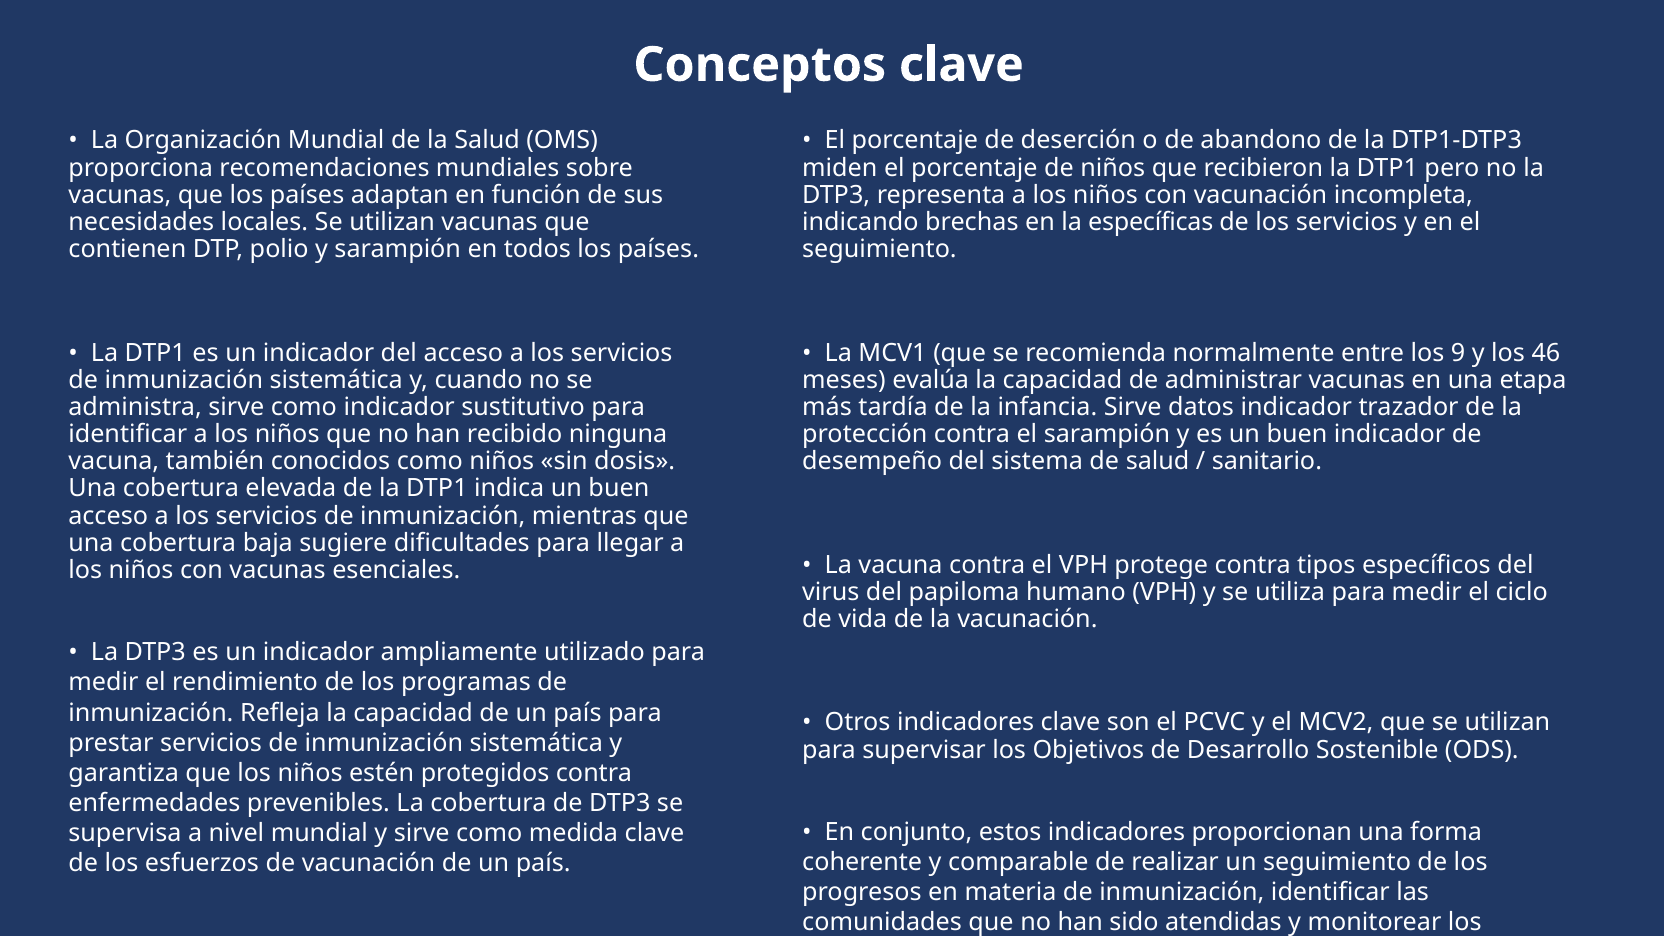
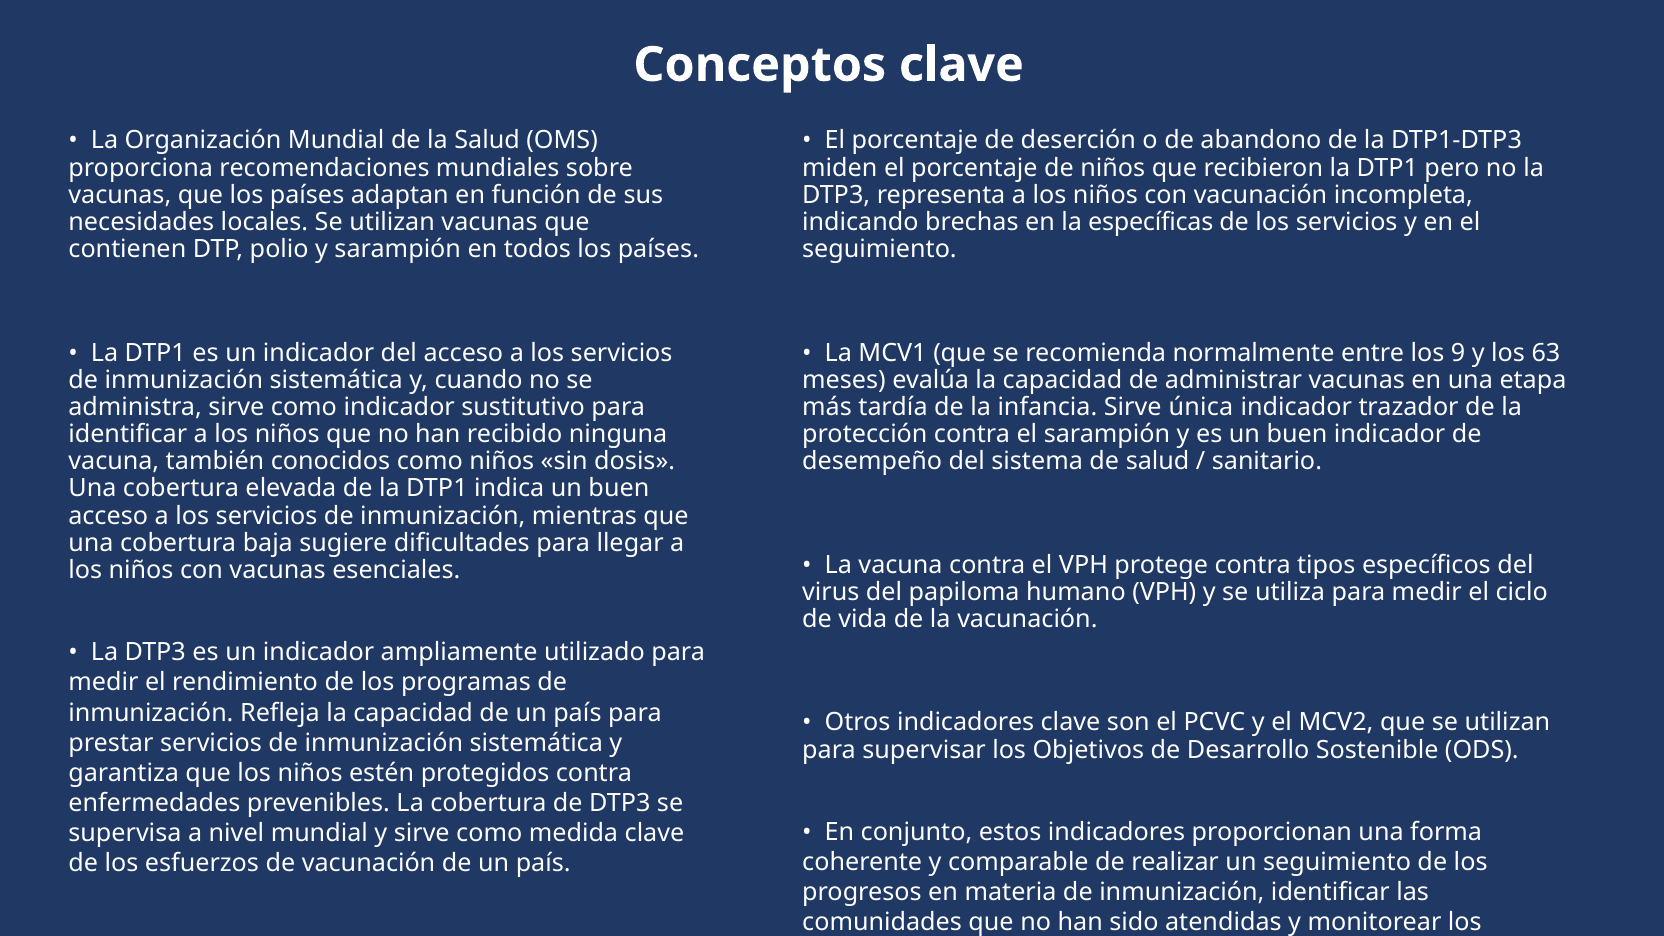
46: 46 -> 63 (1546, 353)
datos: datos -> única (1201, 407)
